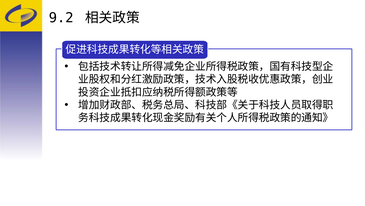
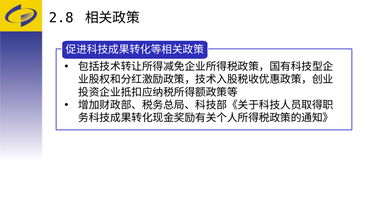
9.2: 9.2 -> 2.8 (61, 18)
